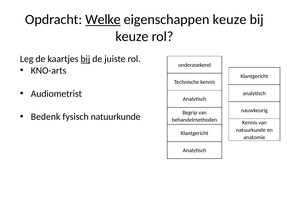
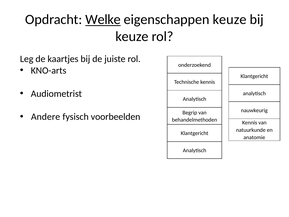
bij underline: present -> none (85, 59)
Bedenk: Bedenk -> Andere (46, 117)
fysisch natuurkunde: natuurkunde -> voorbeelden (116, 117)
